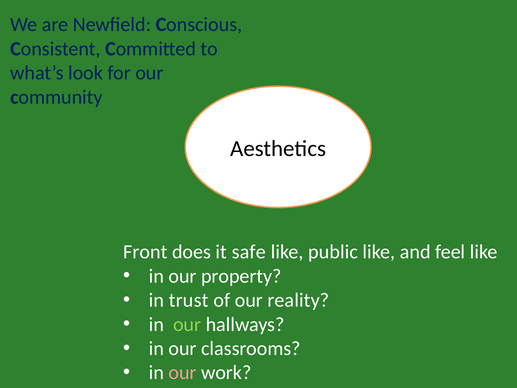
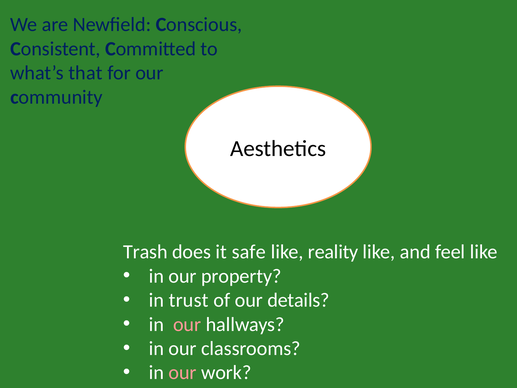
look: look -> that (85, 73)
Front: Front -> Trash (145, 252)
public: public -> reality (333, 252)
reality: reality -> details (298, 300)
our colour: light green -> pink (187, 324)
